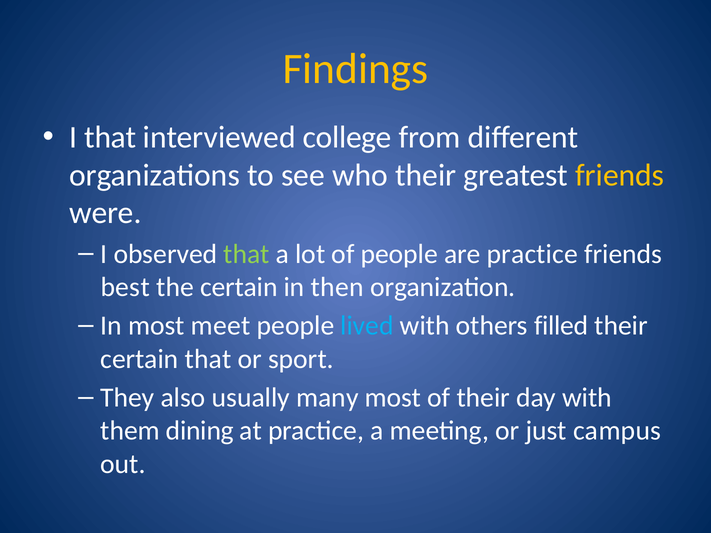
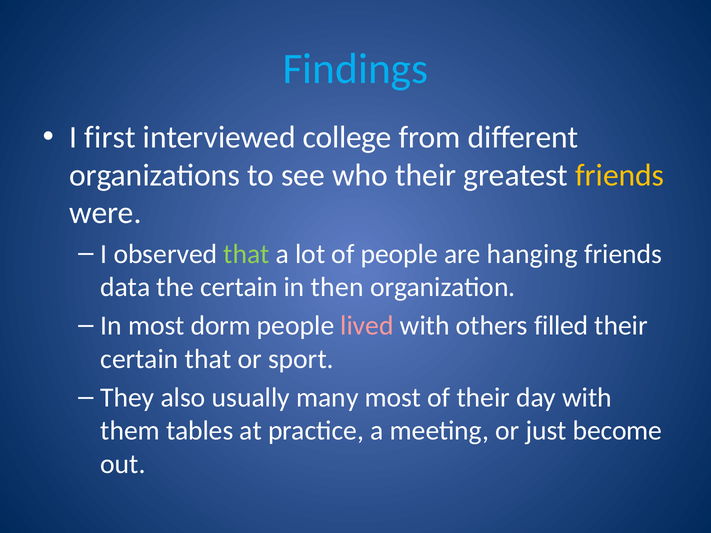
Findings colour: yellow -> light blue (355, 69)
I that: that -> first (110, 137)
are practice: practice -> hanging (532, 254)
best: best -> data (125, 287)
meet: meet -> dorm (221, 326)
lived colour: light blue -> pink (367, 326)
dining: dining -> tables (200, 431)
campus: campus -> become (617, 431)
